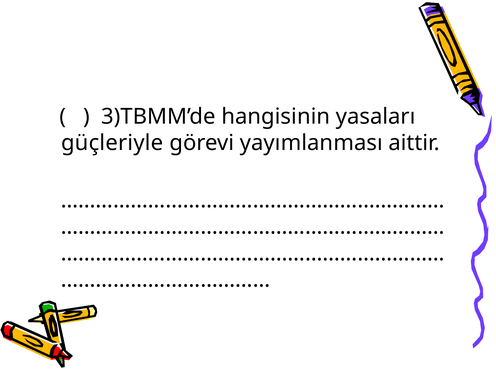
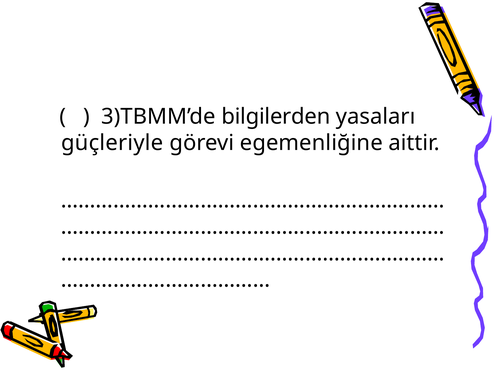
hangisinin: hangisinin -> bilgilerden (276, 116)
yayımlanması: yayımlanması -> egemenliğine (311, 143)
